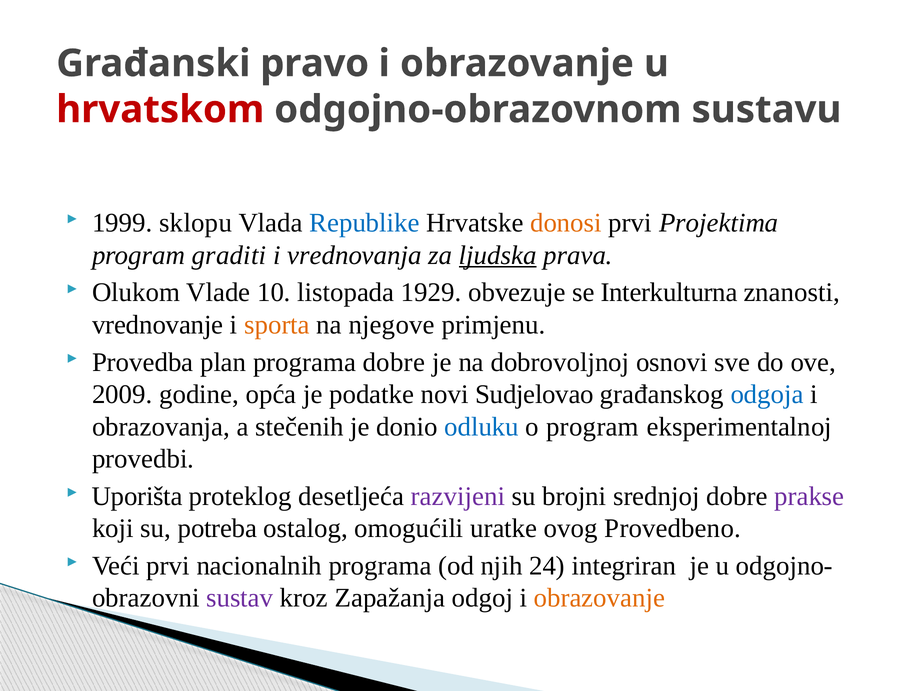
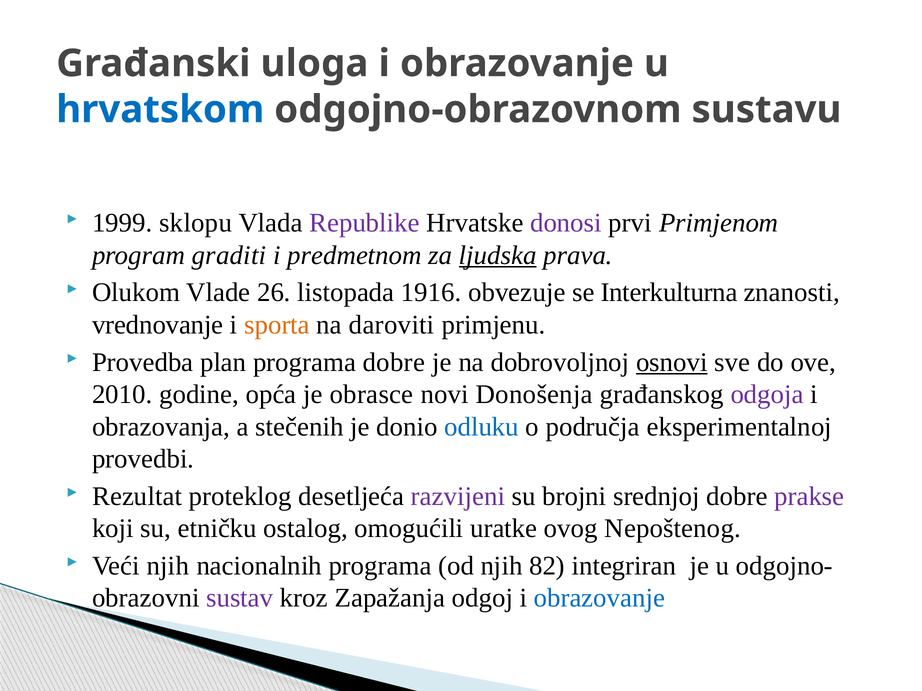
pravo: pravo -> uloga (314, 64)
hrvatskom colour: red -> blue (160, 110)
Republike colour: blue -> purple (364, 223)
donosi colour: orange -> purple (566, 223)
Projektima: Projektima -> Primjenom (719, 223)
vrednovanja: vrednovanja -> predmetnom (355, 255)
10: 10 -> 26 (274, 293)
1929: 1929 -> 1916 (431, 293)
njegove: njegove -> daroviti (392, 325)
osnovi underline: none -> present (672, 362)
2009: 2009 -> 2010 (122, 395)
podatke: podatke -> obrasce (371, 395)
Sudjelovao: Sudjelovao -> Donošenja (534, 395)
odgoja colour: blue -> purple (767, 395)
o program: program -> područja (593, 427)
Uporišta: Uporišta -> Rezultat (137, 497)
potreba: potreba -> etničku (217, 529)
Provedbeno: Provedbeno -> Nepoštenog (673, 529)
Veći prvi: prvi -> njih (168, 566)
24: 24 -> 82 (547, 566)
obrazovanje colour: orange -> blue (599, 599)
